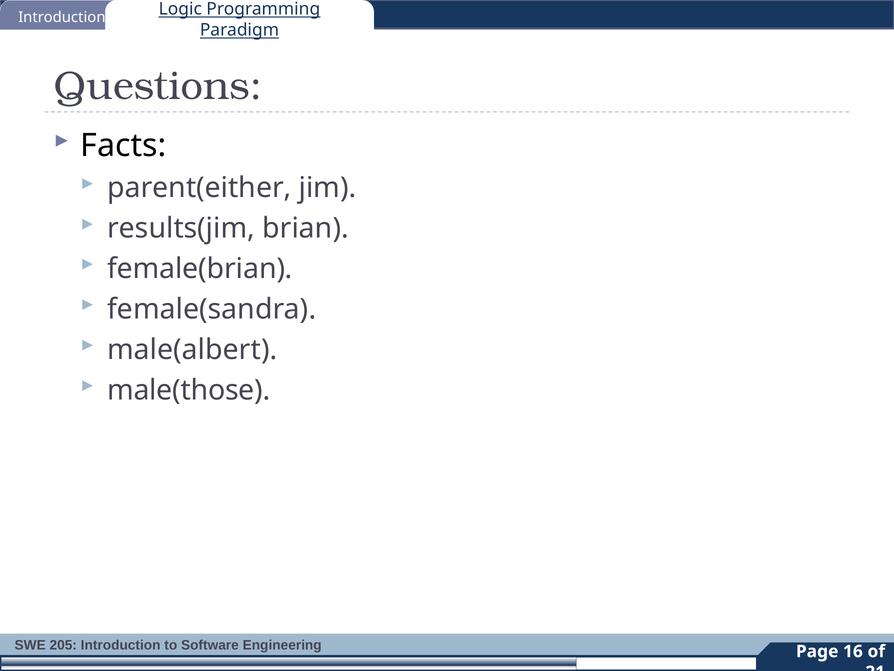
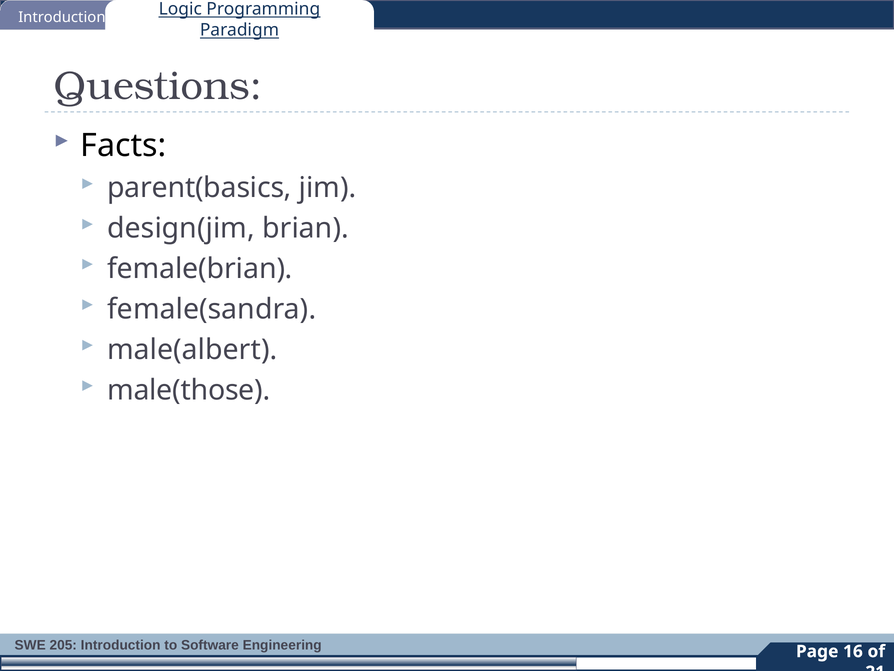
parent(either: parent(either -> parent(basics (199, 188)
results(jim: results(jim -> design(jim (181, 228)
